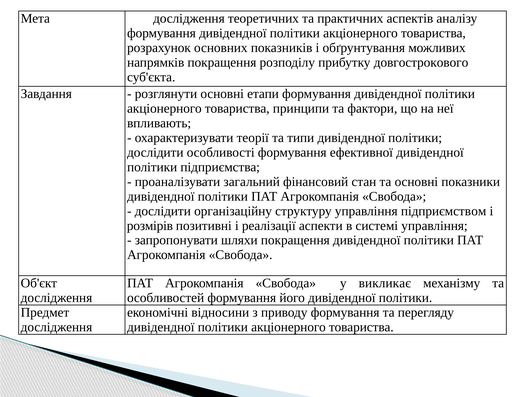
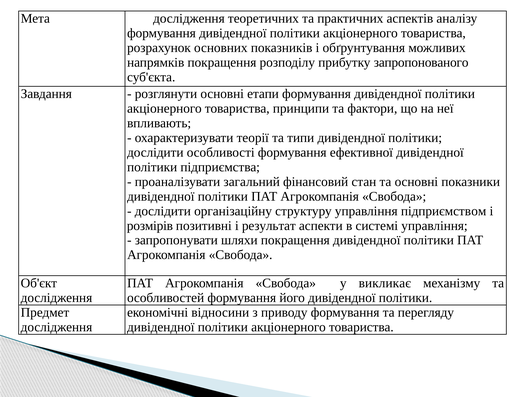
довгострокового: довгострокового -> запропонованого (421, 62)
реалізації: реалізації -> результат (269, 226)
